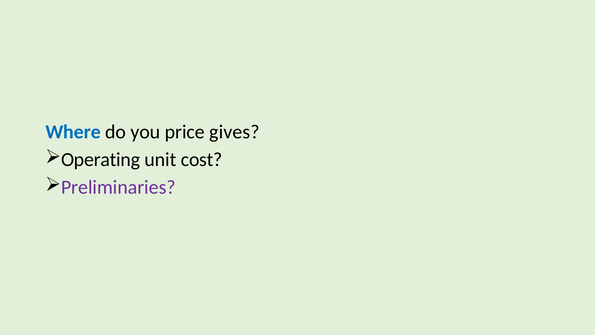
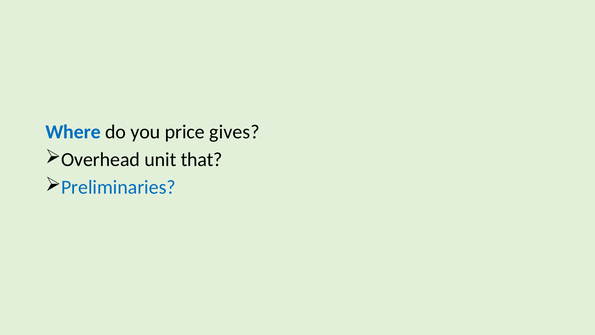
Operating: Operating -> Overhead (100, 160)
cost: cost -> that (202, 160)
Preliminaries colour: purple -> blue (118, 187)
